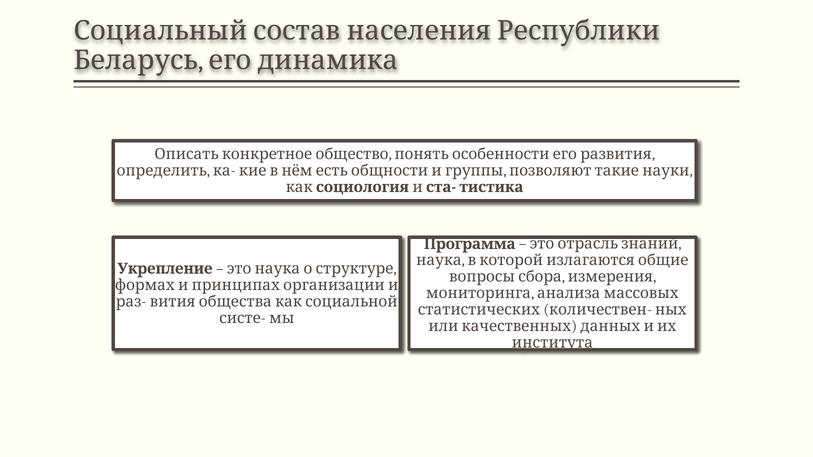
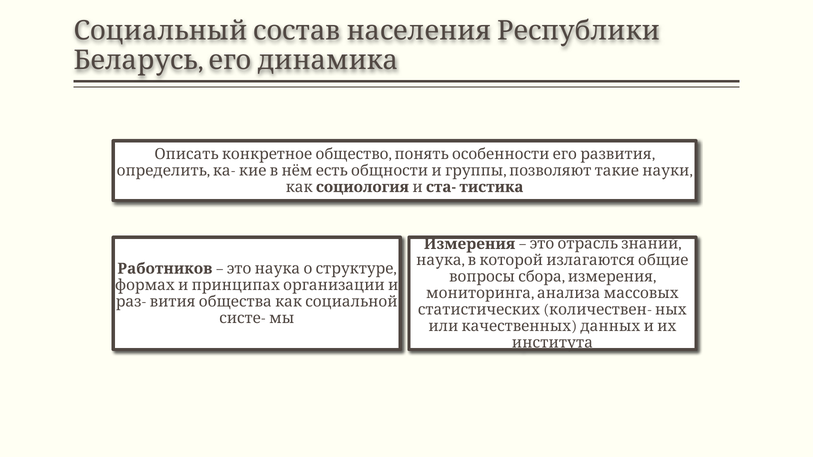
Программа: Программа -> Измерения (470, 244)
Укрепление: Укрепление -> Работников (165, 269)
